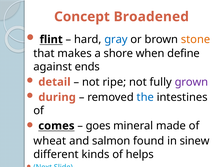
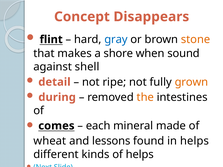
Broadened: Broadened -> Disappears (151, 17)
define: define -> sound (184, 54)
ends: ends -> shell (87, 67)
grown colour: purple -> orange (191, 82)
the colour: blue -> orange (145, 97)
goes: goes -> each (98, 126)
salmon: salmon -> lessons (111, 141)
in sinew: sinew -> helps (194, 141)
